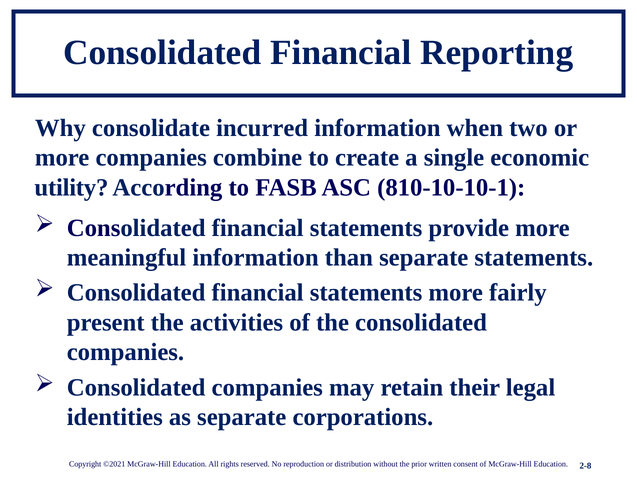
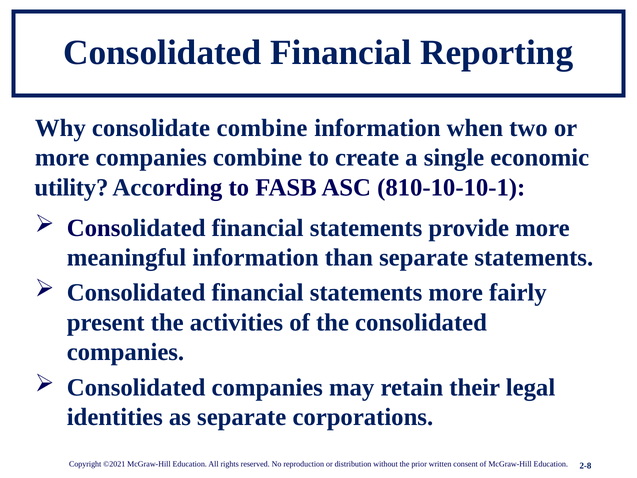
consolidate incurred: incurred -> combine (262, 128)
